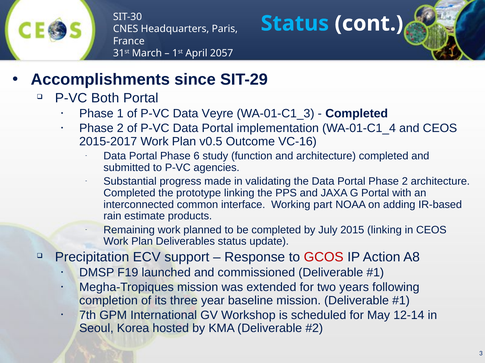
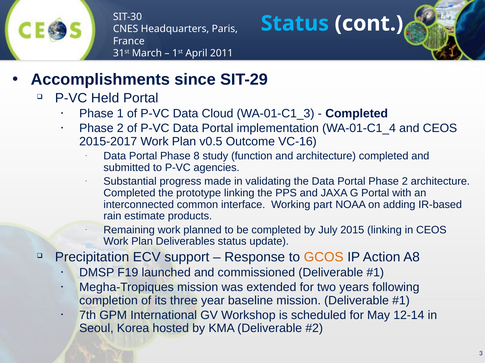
2057: 2057 -> 2011 (222, 53)
Both: Both -> Held (105, 98)
Veyre: Veyre -> Cloud (218, 114)
6: 6 -> 8 (197, 156)
GCOS colour: red -> orange (324, 258)
